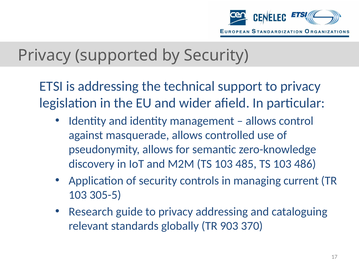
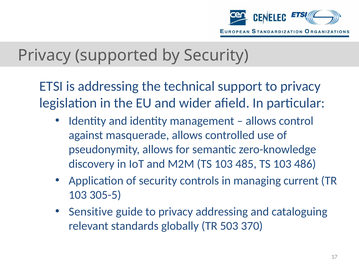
Research: Research -> Sensitive (91, 212)
903: 903 -> 503 (229, 226)
